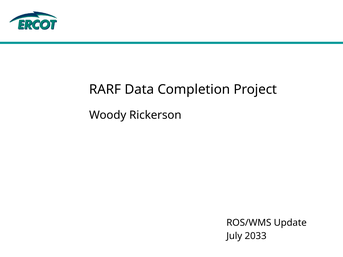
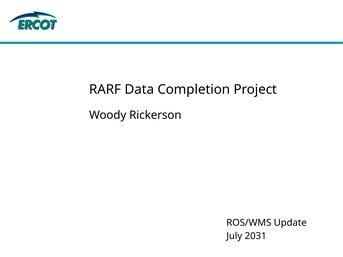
2033: 2033 -> 2031 (256, 236)
